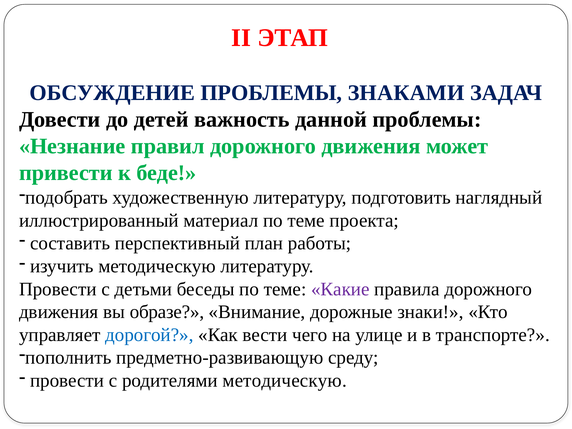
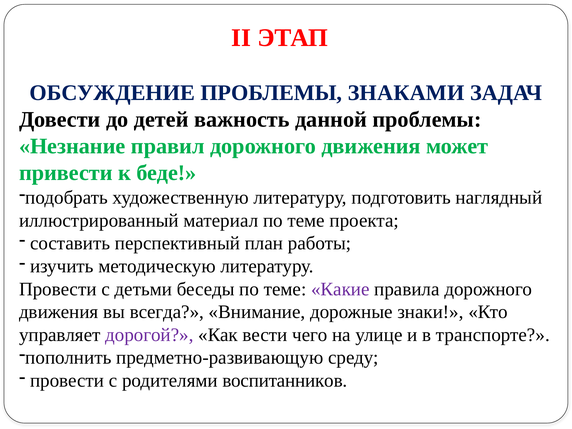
образе: образе -> всегда (167, 312)
дорогой colour: blue -> purple (149, 335)
родителями методическую: методическую -> воспитанников (285, 381)
